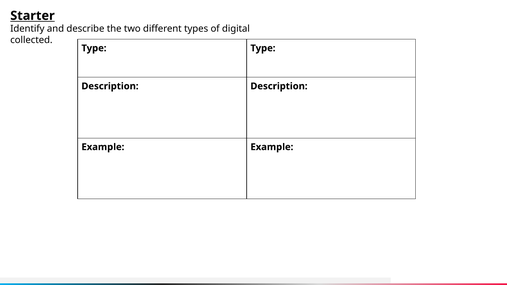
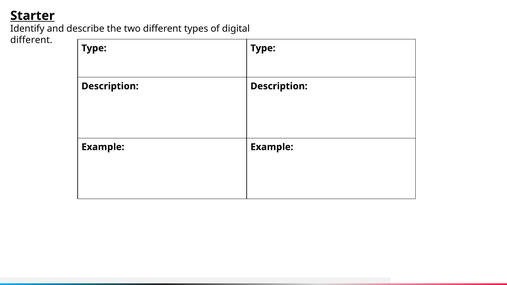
collected: collected -> different (31, 40)
